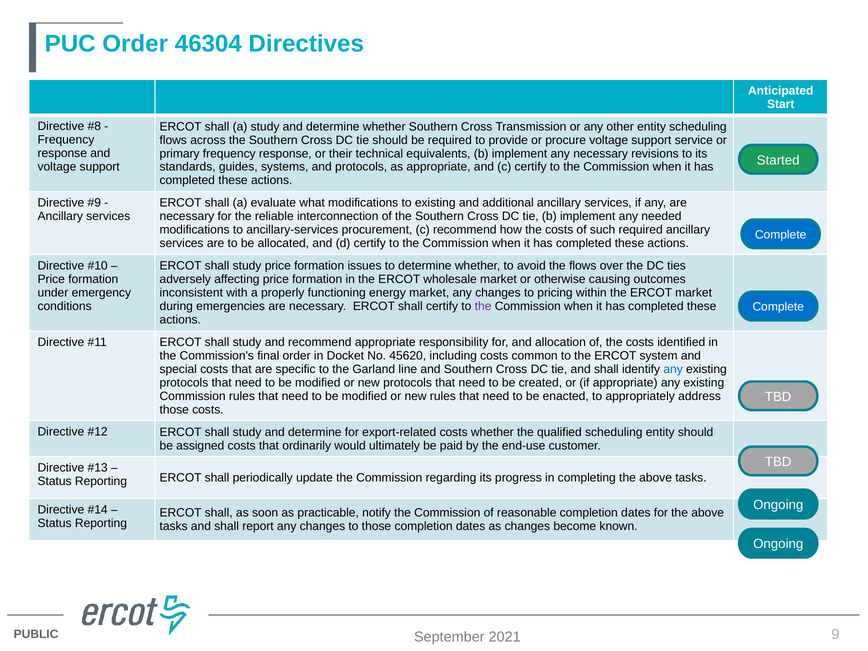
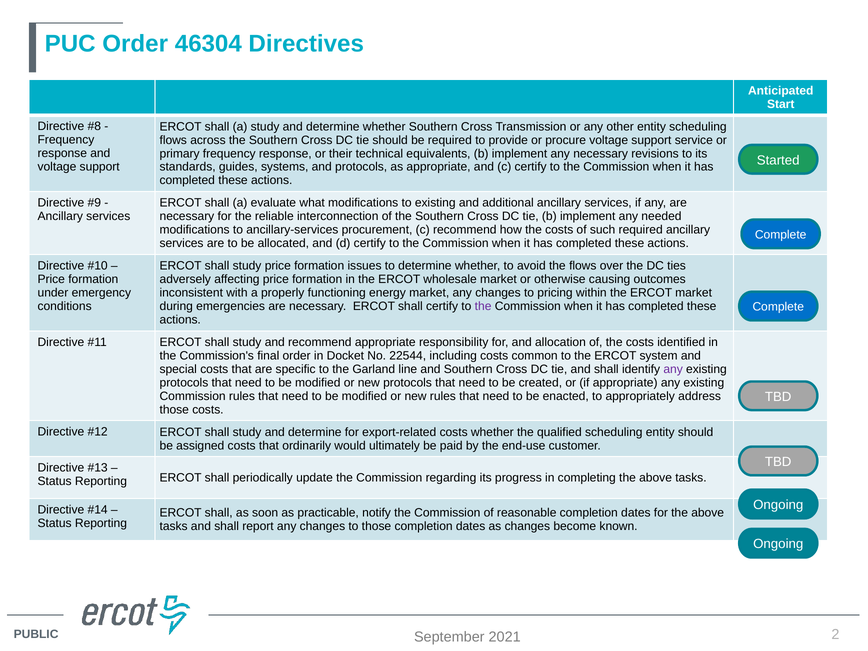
45620: 45620 -> 22544 (408, 356)
any colour: blue -> purple (673, 369)
9: 9 -> 2 (835, 634)
